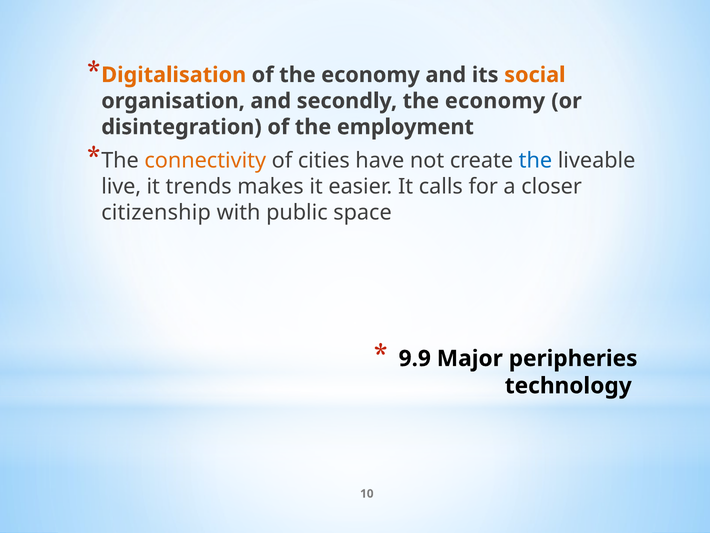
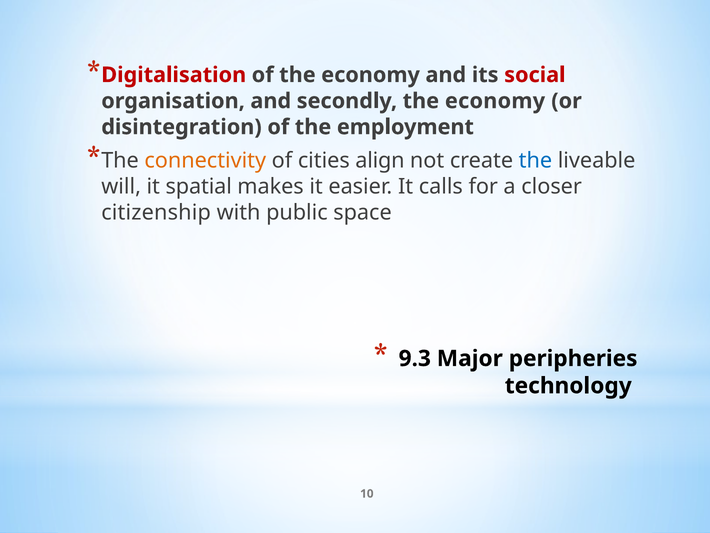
Digitalisation colour: orange -> red (174, 75)
social colour: orange -> red (535, 75)
have: have -> align (380, 160)
live: live -> will (121, 186)
trends: trends -> spatial (199, 186)
9.9: 9.9 -> 9.3 (415, 358)
